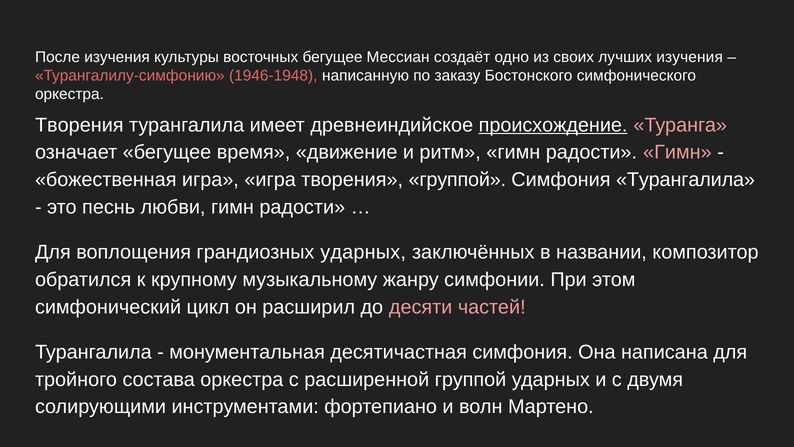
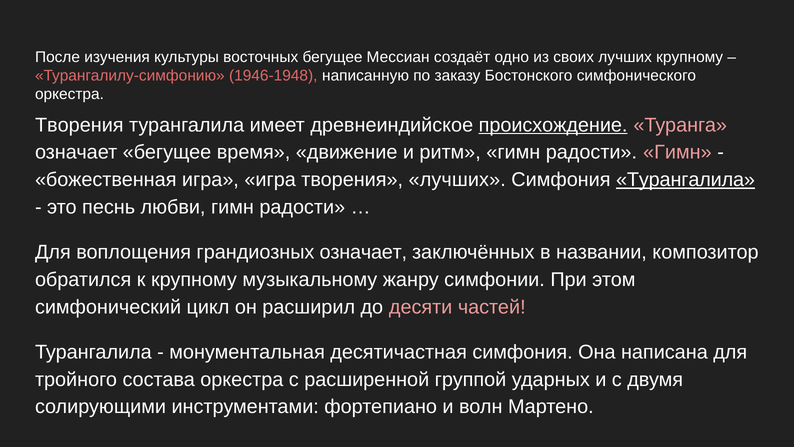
лучших изучения: изучения -> крупному (690, 57)
творения группой: группой -> лучших (457, 180)
Турангалила underline: none -> present (686, 180)
грандиозных ударных: ударных -> означает (363, 252)
